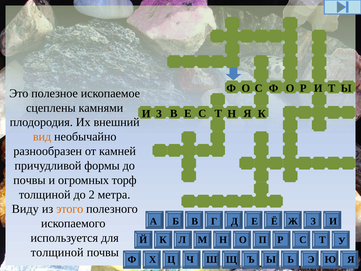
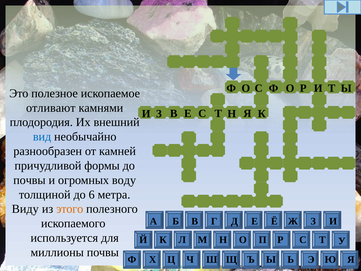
сцеплены: сцеплены -> отливают (51, 108)
вид colour: orange -> blue (42, 137)
торф: торф -> воду (124, 180)
2: 2 -> 6 (92, 194)
толщиной: толщиной -> миллионы (57, 252)
